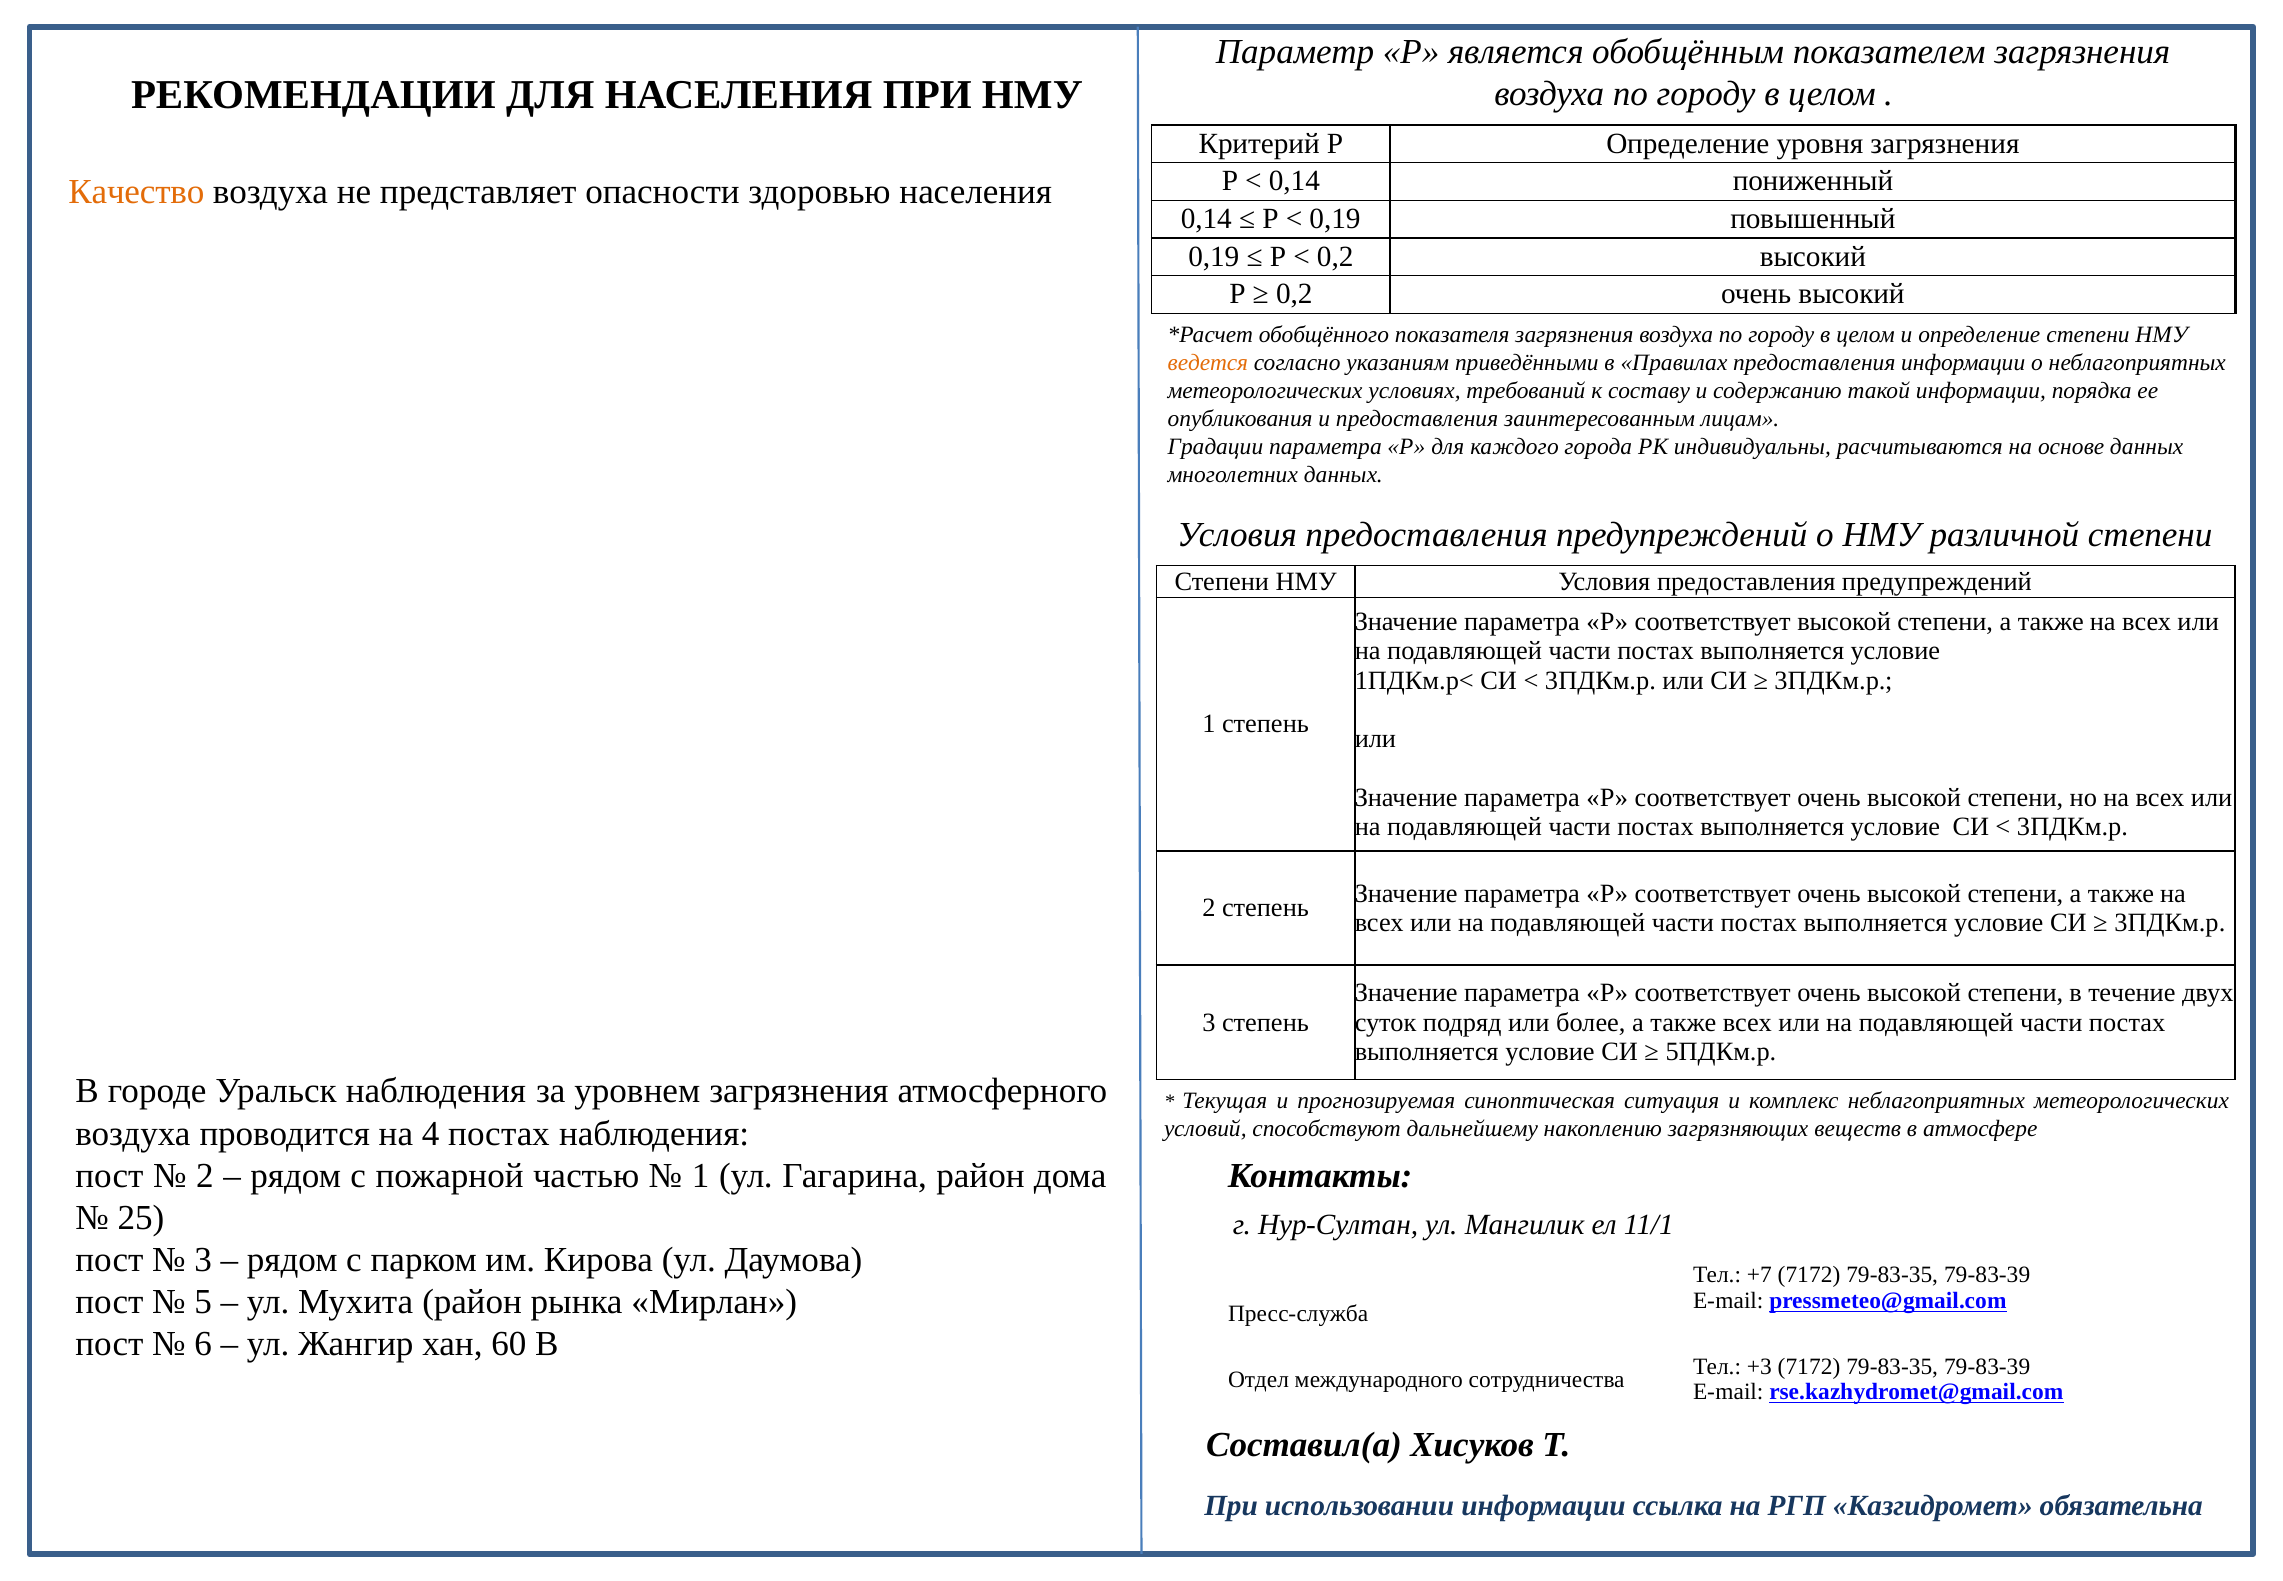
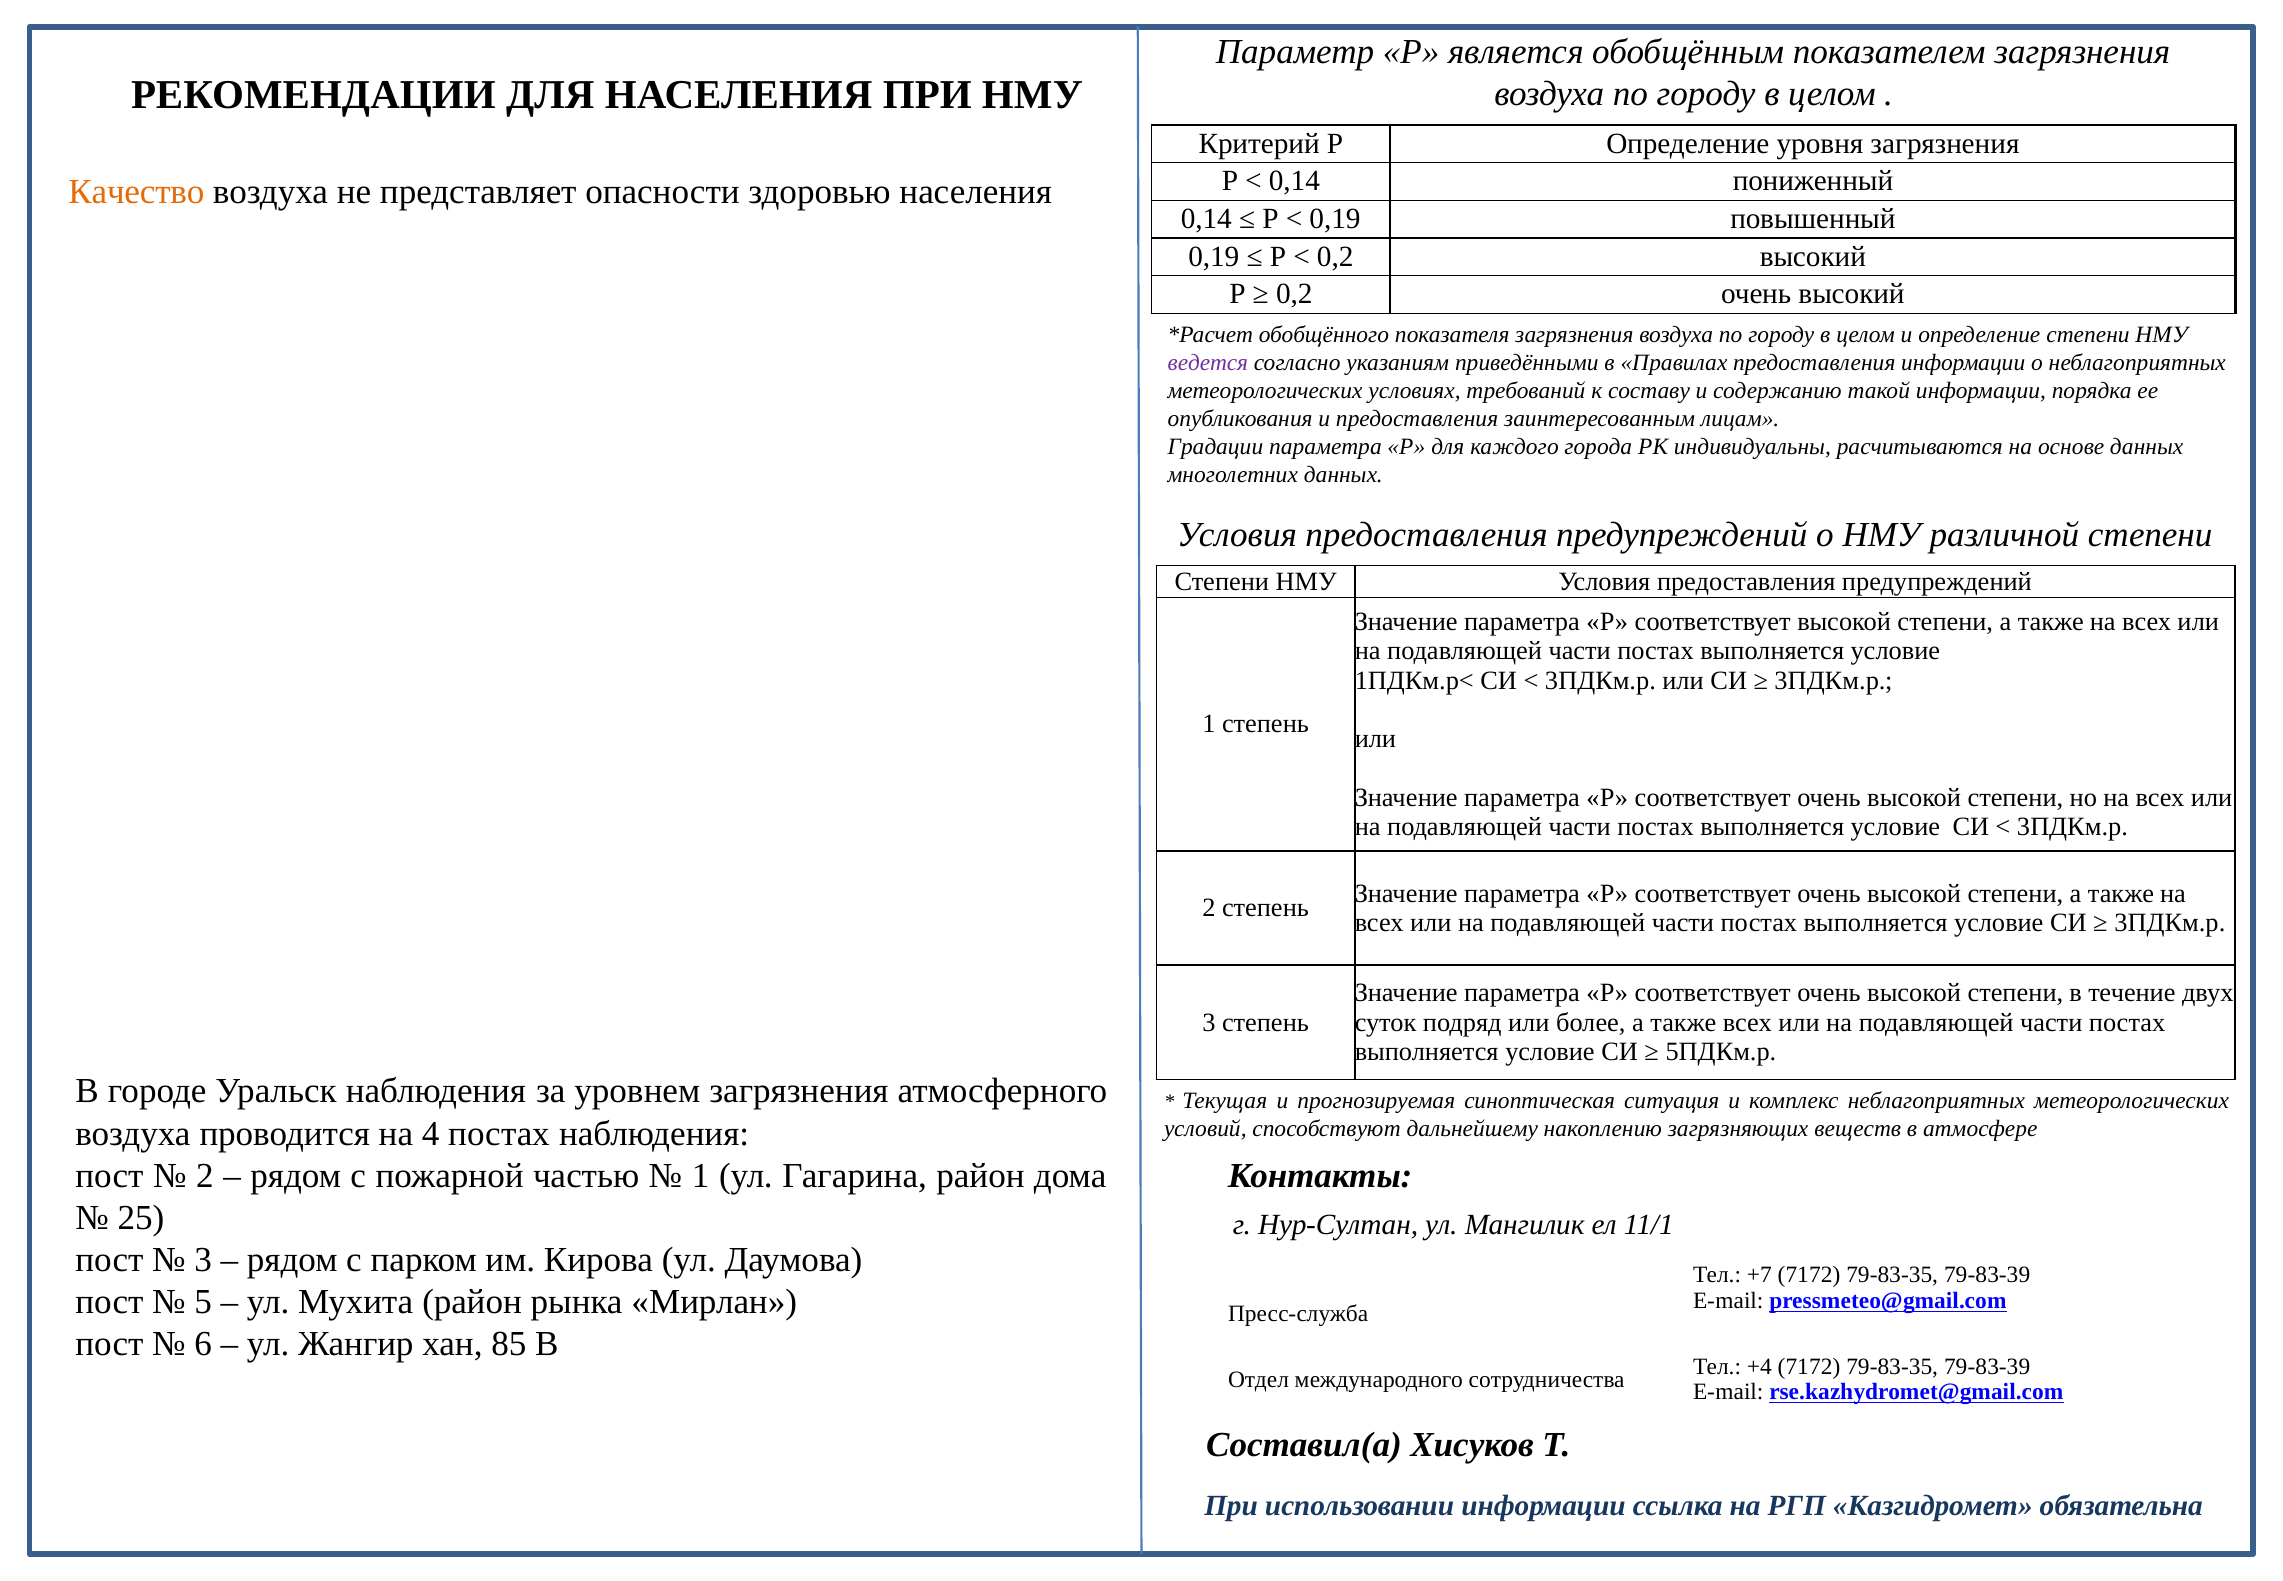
ведется colour: orange -> purple (1208, 363)
60: 60 -> 85 (509, 1344)
+3: +3 -> +4 (1759, 1366)
